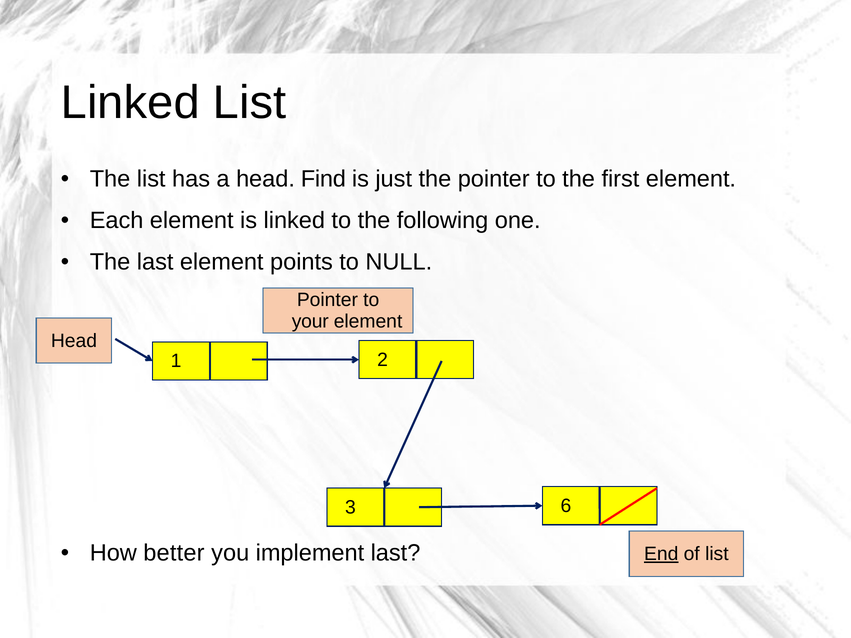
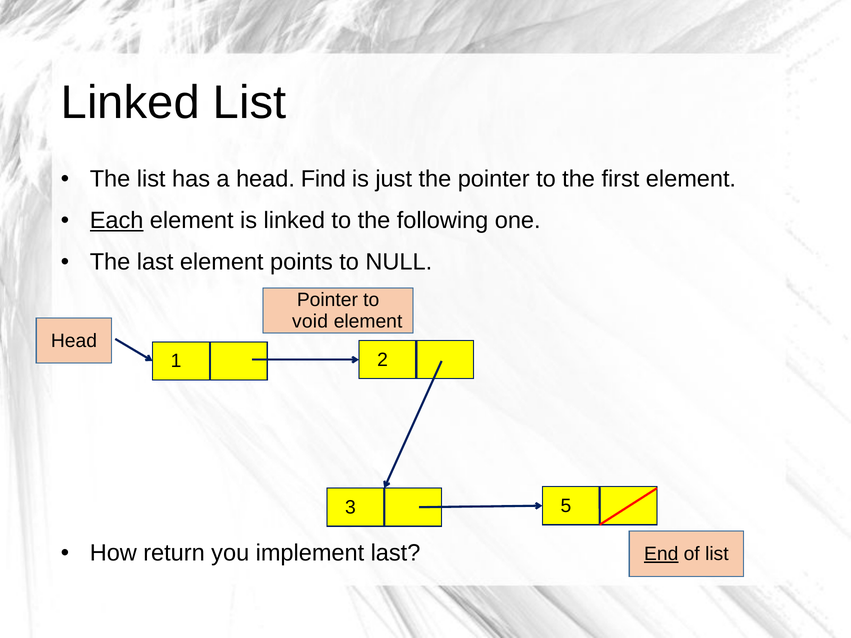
Each underline: none -> present (117, 221)
your: your -> void (310, 321)
6: 6 -> 5 (566, 506)
better: better -> return (174, 553)
